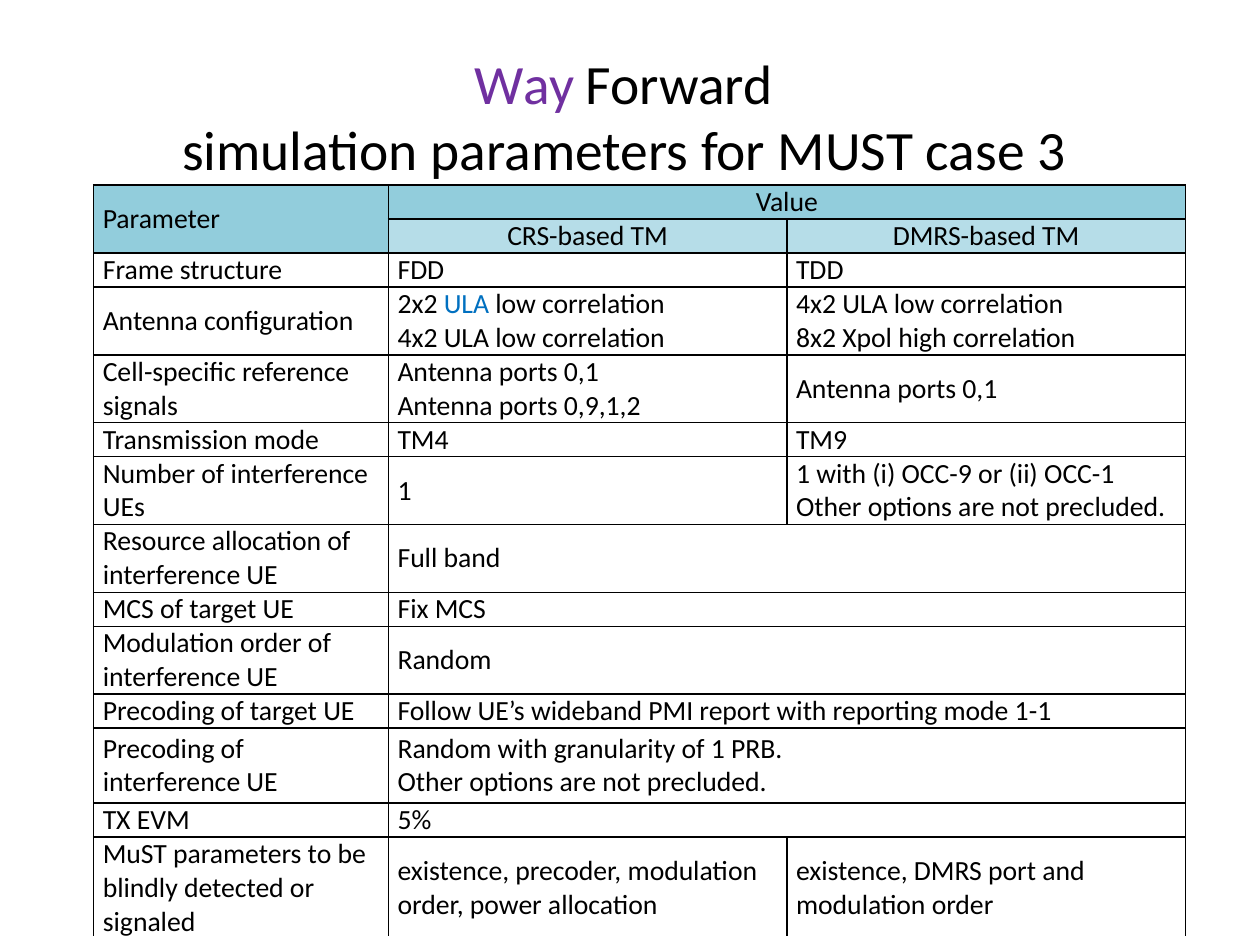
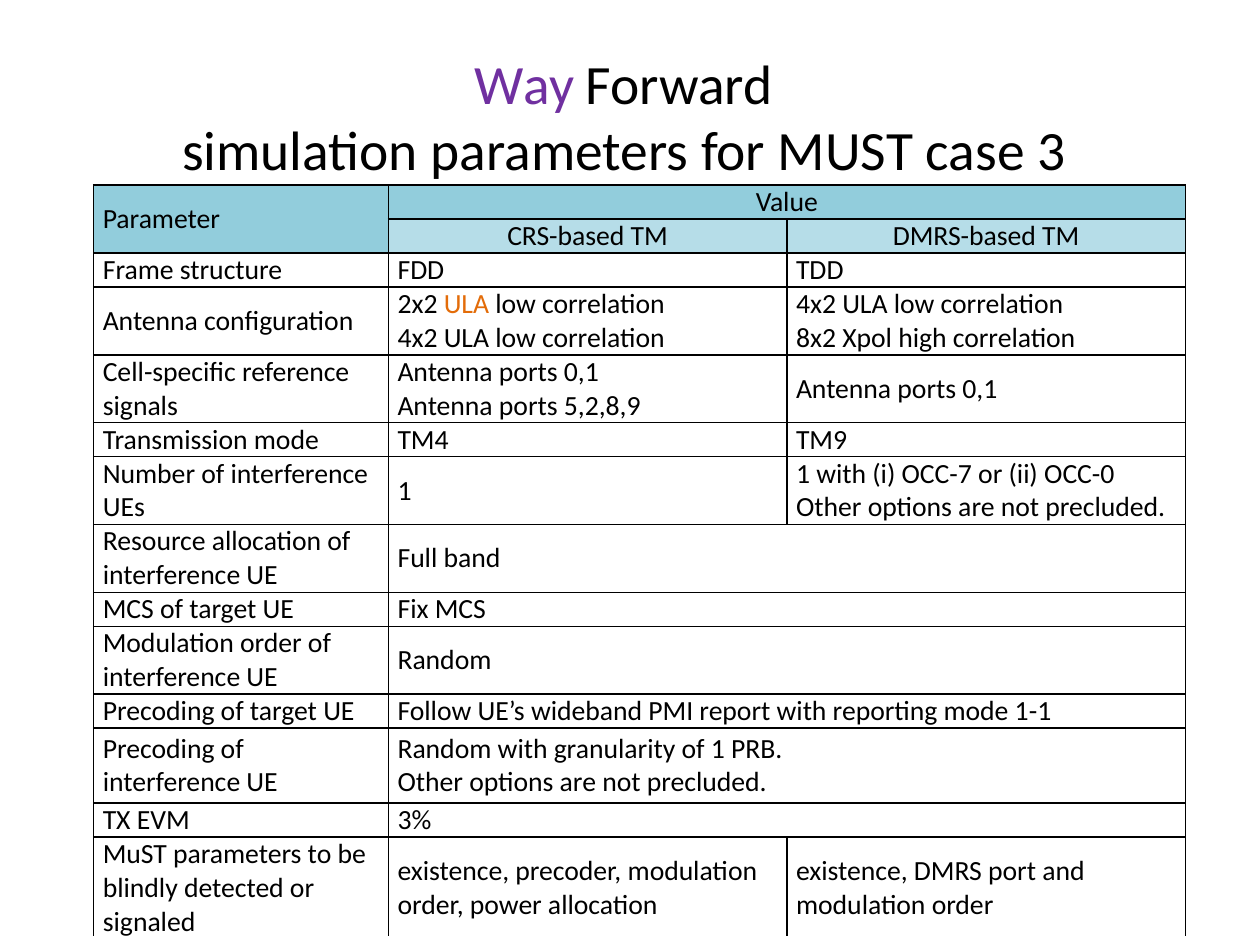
ULA colour: blue -> orange (466, 304)
0,9,1,2: 0,9,1,2 -> 5,2,8,9 (602, 406)
OCC-9: OCC-9 -> OCC-7 (937, 474)
OCC-1: OCC-1 -> OCC-0 (1079, 474)
5%: 5% -> 3% (415, 820)
